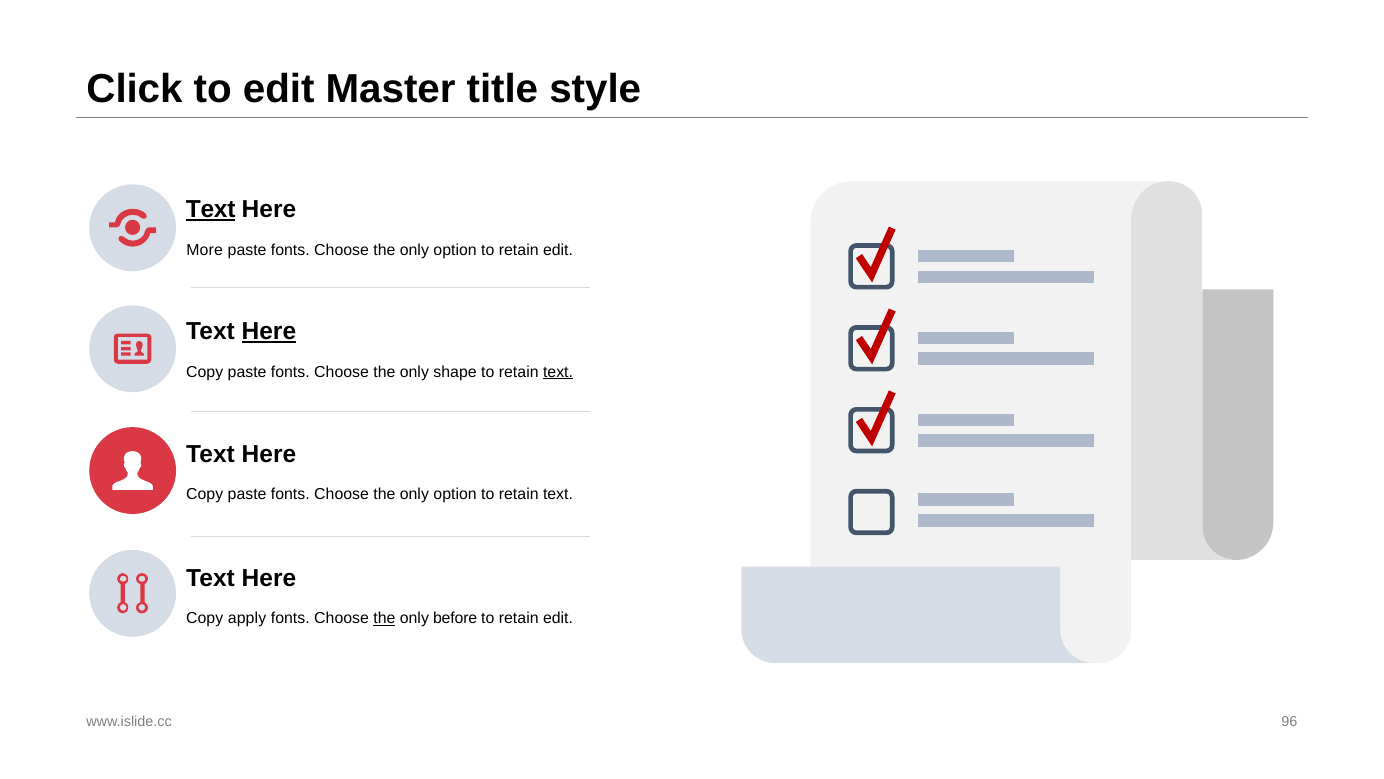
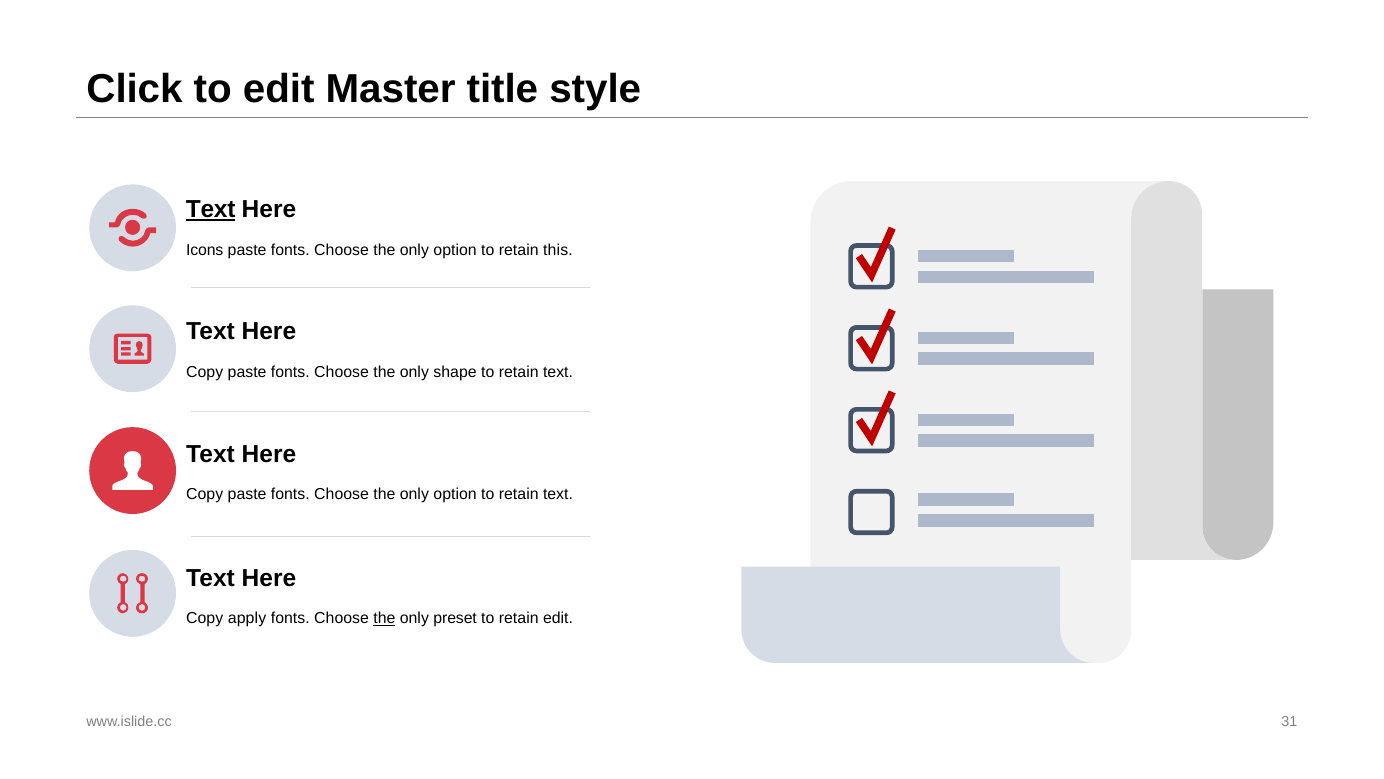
More: More -> Icons (205, 250)
option to retain edit: edit -> this (558, 250)
Here underline: present -> none (269, 331)
text underline: present -> none (558, 372)
before: before -> preset (455, 618)
96: 96 -> 31 (1289, 721)
